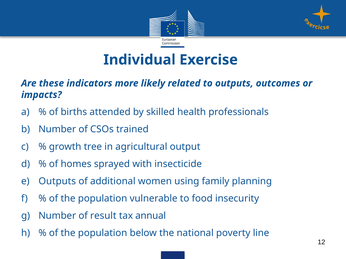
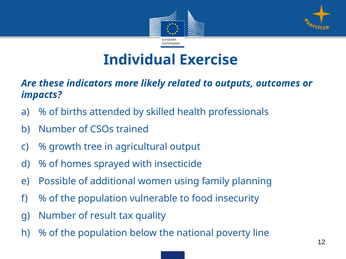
Outputs: Outputs -> Possible (57, 181)
annual: annual -> quality (151, 216)
